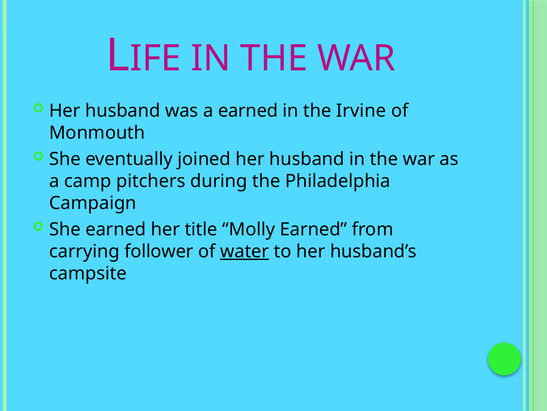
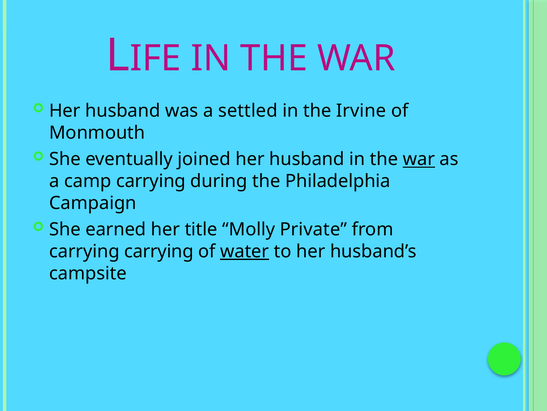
a earned: earned -> settled (248, 111)
war underline: none -> present (419, 159)
camp pitchers: pitchers -> carrying (151, 181)
Molly Earned: Earned -> Private (313, 229)
carrying follower: follower -> carrying (159, 251)
